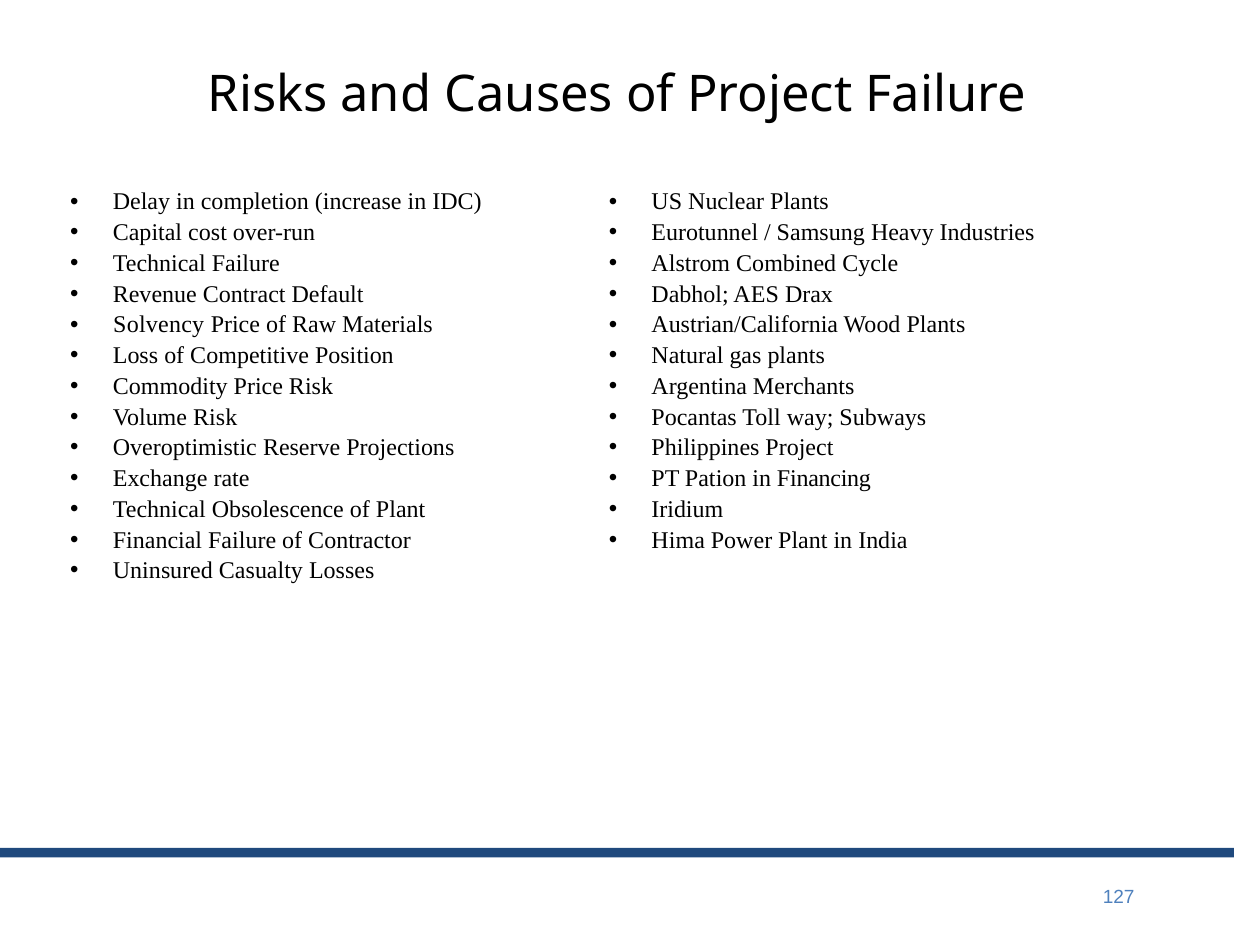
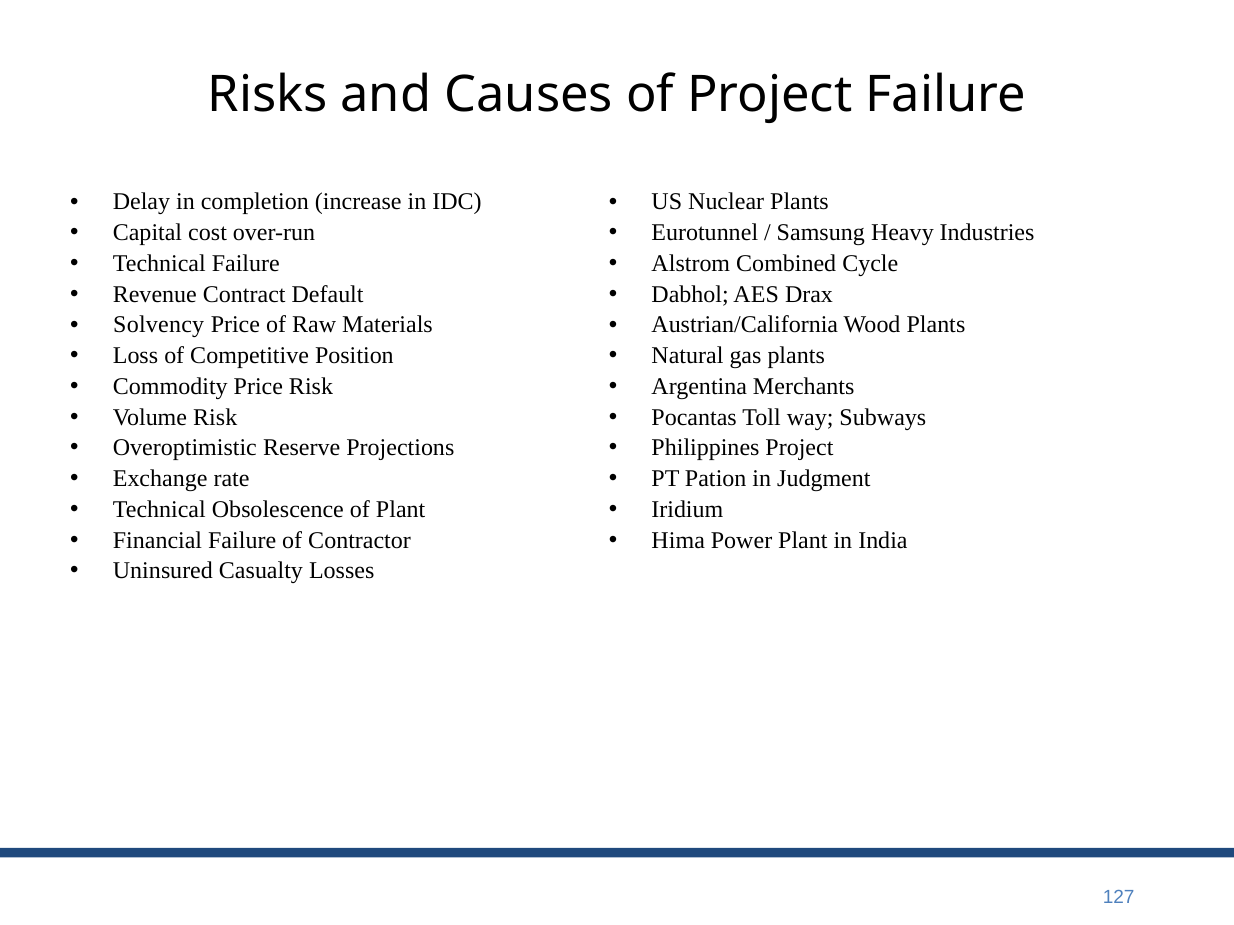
Financing: Financing -> Judgment (824, 479)
